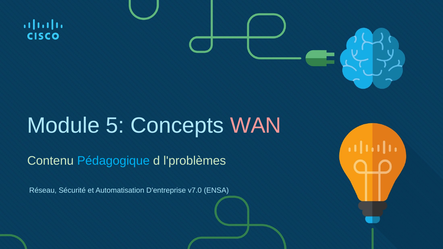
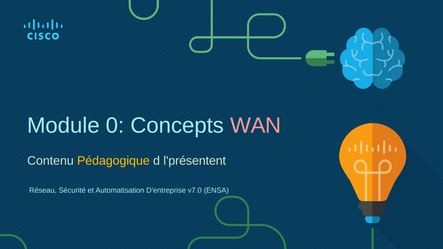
5: 5 -> 0 (115, 125)
Pédagogique colour: light blue -> yellow (113, 161)
l'problèmes: l'problèmes -> l'présentent (195, 161)
